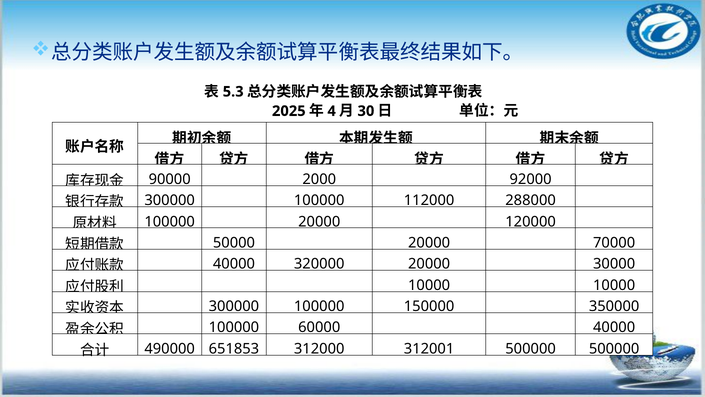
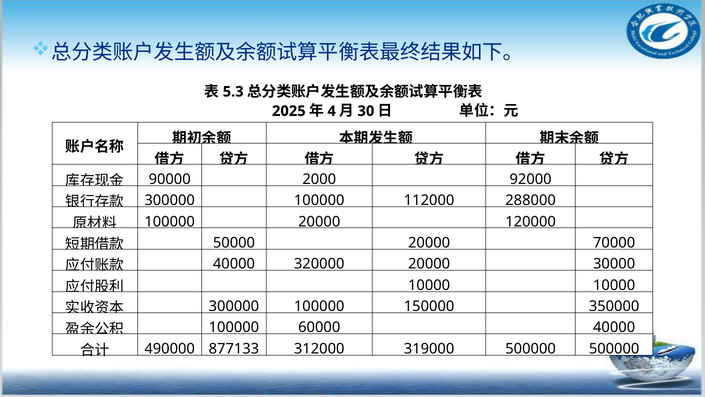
651853: 651853 -> 877133 (234, 348)
312001: 312001 -> 319000 (429, 348)
